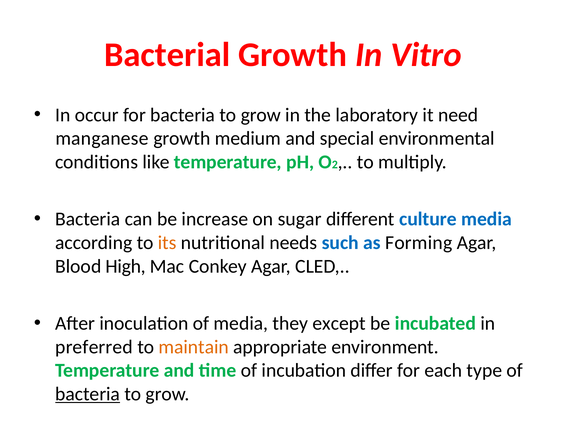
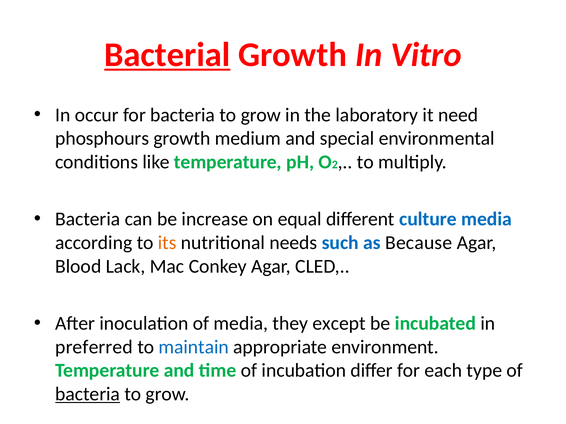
Bacterial underline: none -> present (167, 55)
manganese: manganese -> phosphours (102, 139)
sugar: sugar -> equal (300, 219)
Forming: Forming -> Because (419, 243)
High: High -> Lack (126, 267)
maintain colour: orange -> blue (194, 347)
